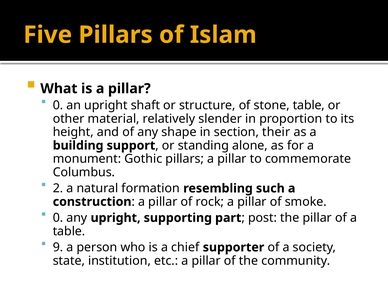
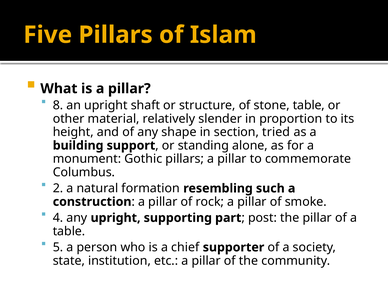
0: 0 -> 8 (58, 105)
their: their -> tried (276, 132)
0: 0 -> 4 (58, 218)
9: 9 -> 5 (58, 247)
